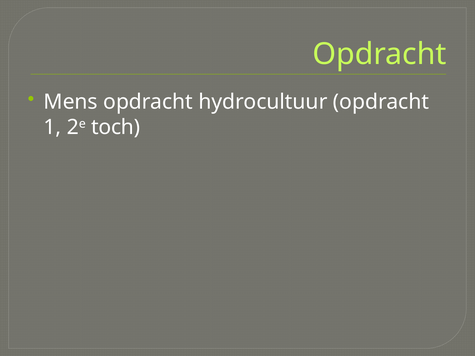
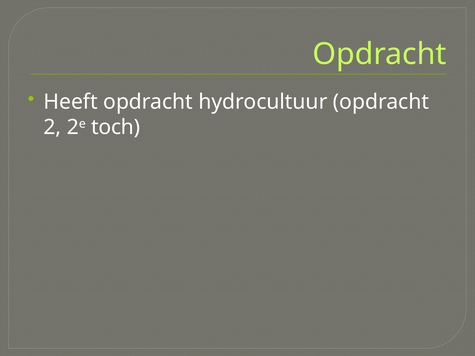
Mens: Mens -> Heeft (71, 102)
1: 1 -> 2 (52, 127)
